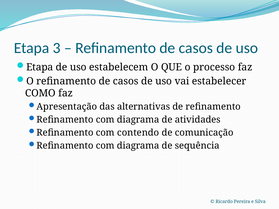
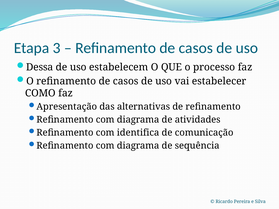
Etapa: Etapa -> Dessa (40, 67)
contendo: contendo -> identifica (138, 133)
